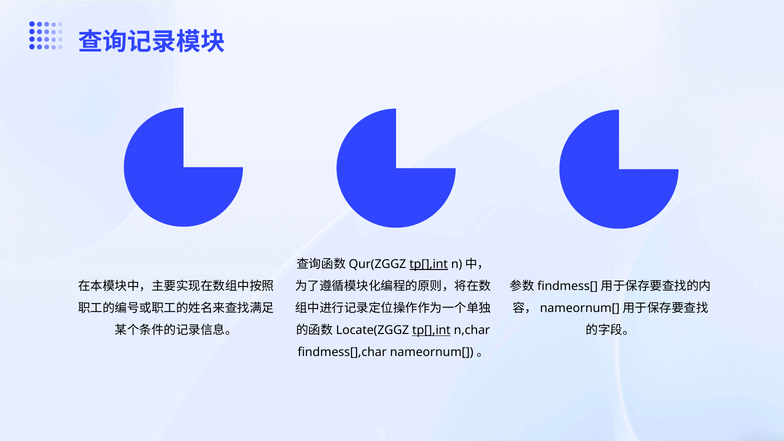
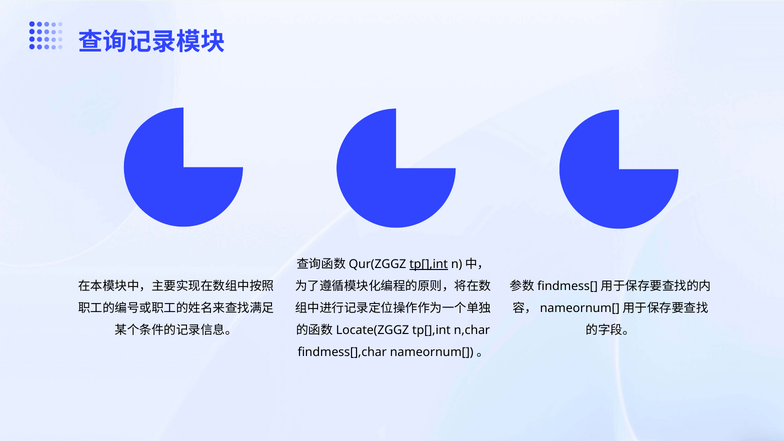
tp[],int underline: present -> none (431, 330)
